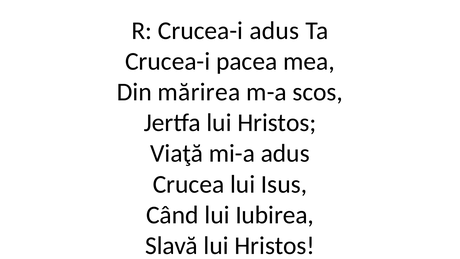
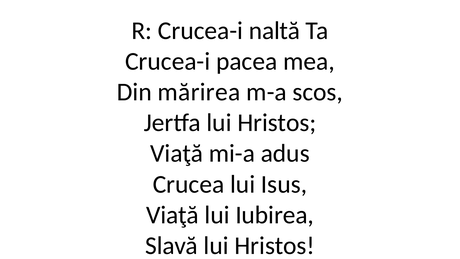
Crucea-i adus: adus -> naltă (275, 31)
Când: Când -> Viaţă (172, 215)
